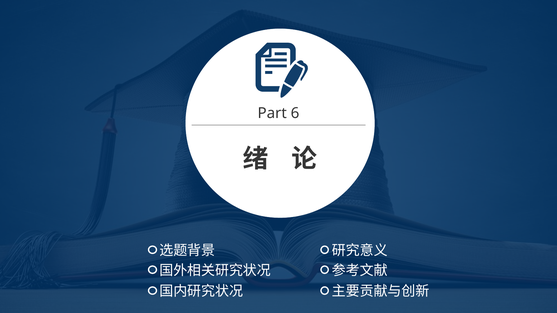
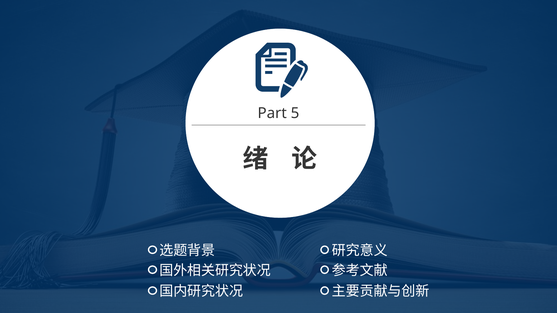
6: 6 -> 5 (295, 113)
